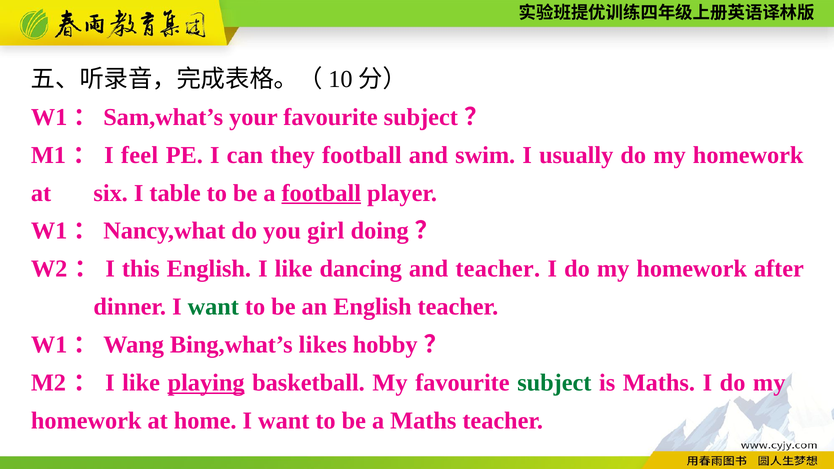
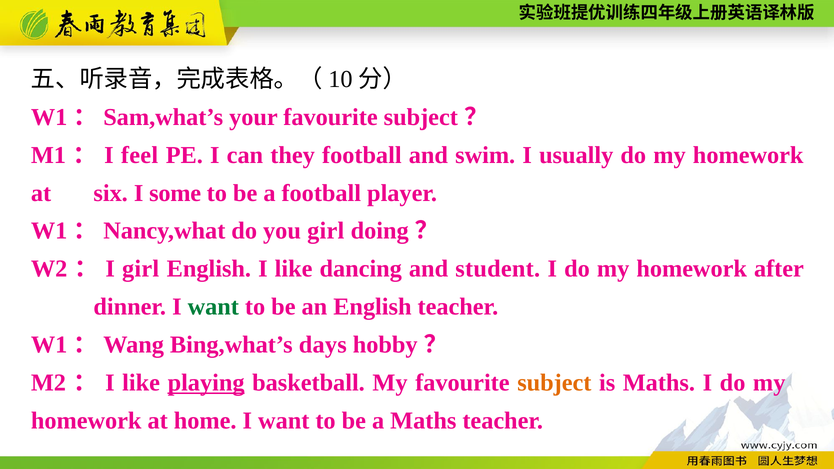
table: table -> some (175, 193)
football underline: present -> none (321, 193)
I this: this -> girl (141, 269)
and teacher: teacher -> student (498, 269)
likes: likes -> days (323, 345)
subject colour: green -> orange (554, 383)
